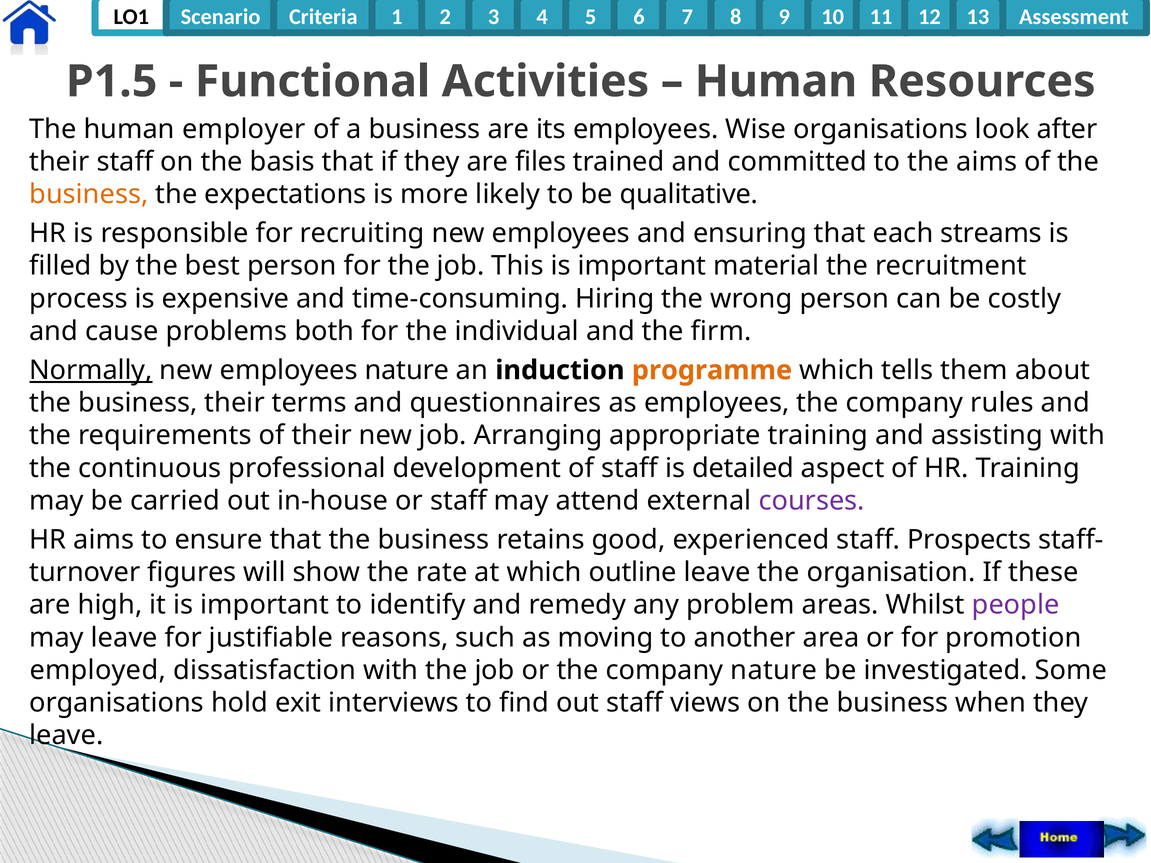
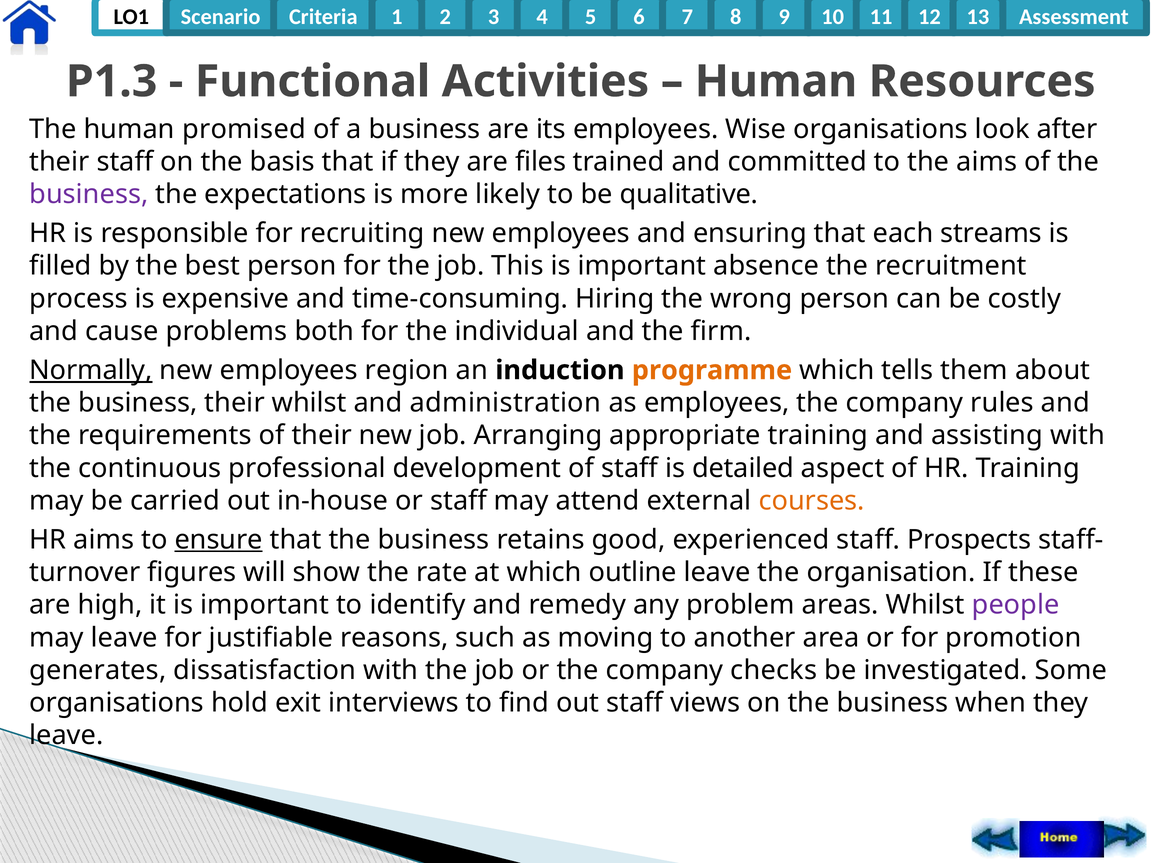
P1.5: P1.5 -> P1.3 (112, 82)
employer: employer -> promised (244, 129)
business colour: orange -> purple (89, 194)
material: material -> absence (766, 266)
employees nature: nature -> region (407, 370)
their terms: terms -> whilst (309, 403)
questionnaires: questionnaires -> administration (505, 403)
courses colour: purple -> orange (812, 501)
ensure underline: none -> present (219, 540)
employed: employed -> generates (98, 670)
company nature: nature -> checks (774, 670)
